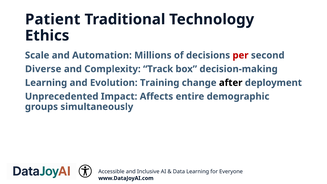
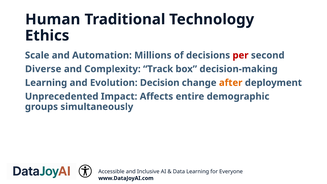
Patient: Patient -> Human (53, 19)
Training: Training -> Decision (160, 83)
after colour: black -> orange (231, 83)
